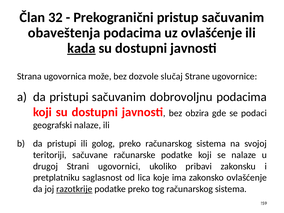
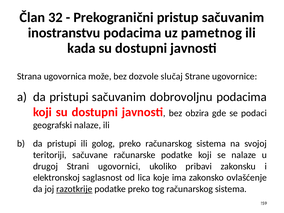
obaveštenja: obaveštenja -> inostranstvu (64, 33)
uz ovlašćenje: ovlašćenje -> pametnog (211, 33)
kada underline: present -> none (81, 48)
pretplatniku: pretplatniku -> elektronskoj (56, 178)
